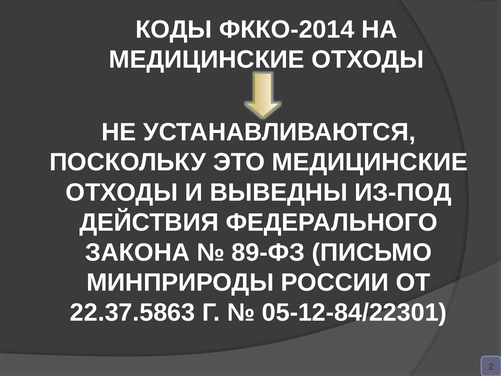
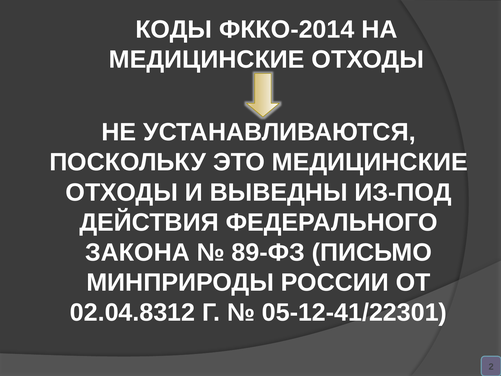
22.37.5863: 22.37.5863 -> 02.04.8312 (133, 313)
05-12-84/22301: 05-12-84/22301 -> 05-12-41/22301 (354, 313)
